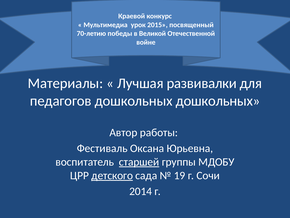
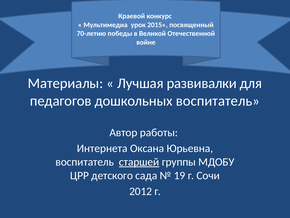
дошкольных дошкольных: дошкольных -> воспитатель (218, 101)
Фестиваль: Фестиваль -> Интернета (102, 148)
детского underline: present -> none (112, 175)
2014: 2014 -> 2012 (141, 191)
